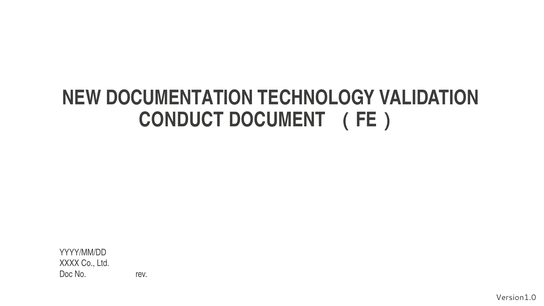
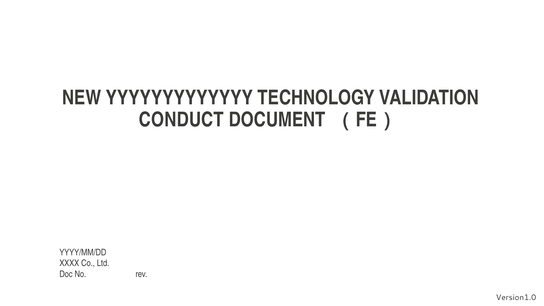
DOCUMENTATION: DOCUMENTATION -> YYYYYYYYYYYYY (179, 98)
